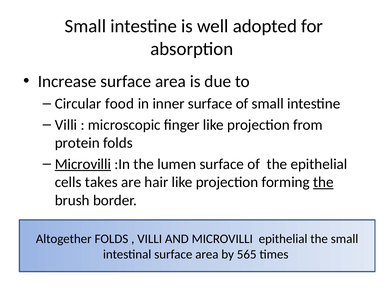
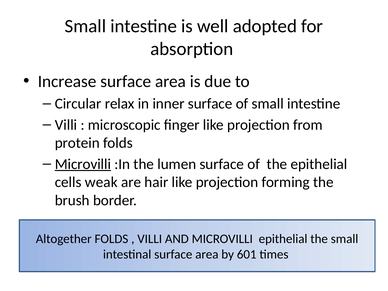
food: food -> relax (120, 104)
takes: takes -> weak (101, 182)
the underline: present -> none (323, 182)
565: 565 -> 601 (247, 254)
